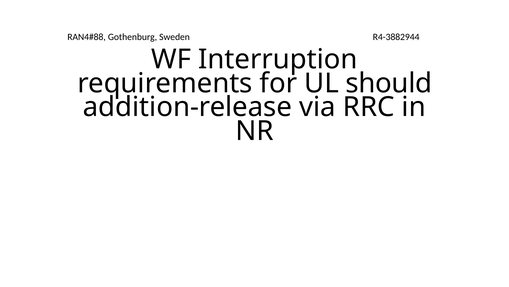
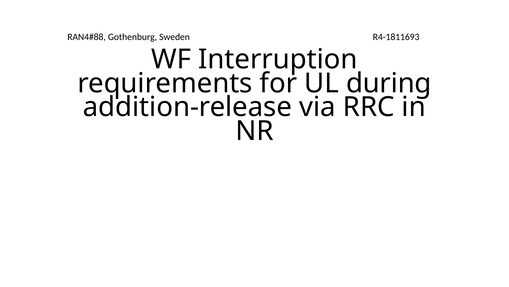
R4-3882944: R4-3882944 -> R4-1811693 (396, 37)
should: should -> during (389, 83)
